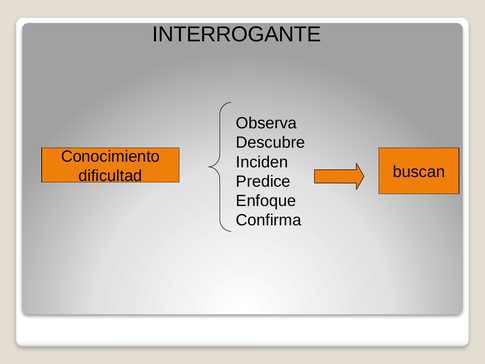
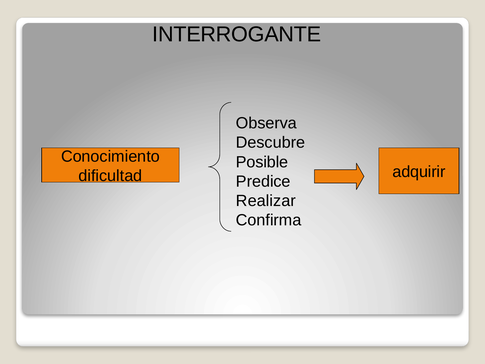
Inciden: Inciden -> Posible (262, 162)
buscan: buscan -> adquirir (419, 172)
Enfoque: Enfoque -> Realizar (266, 201)
